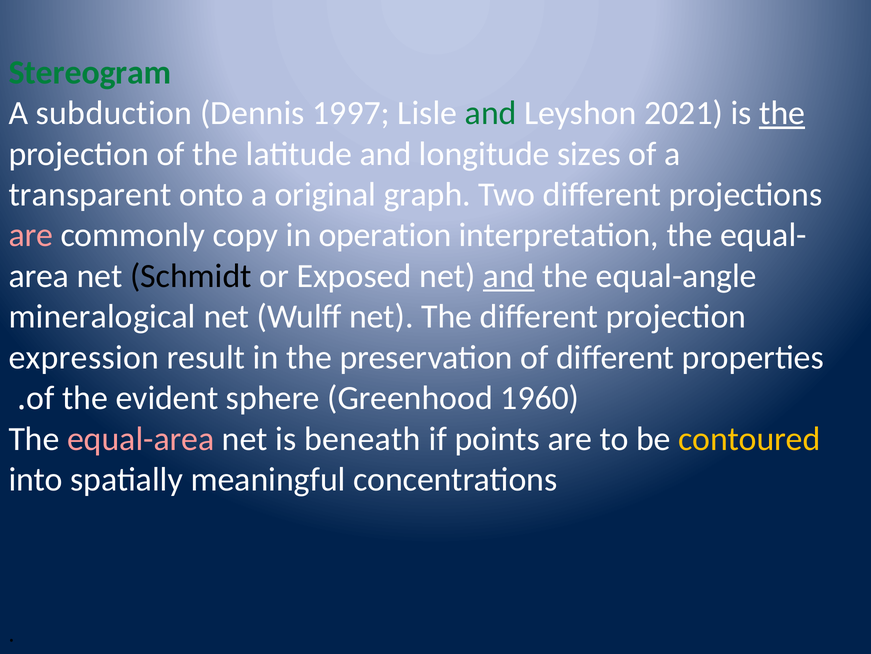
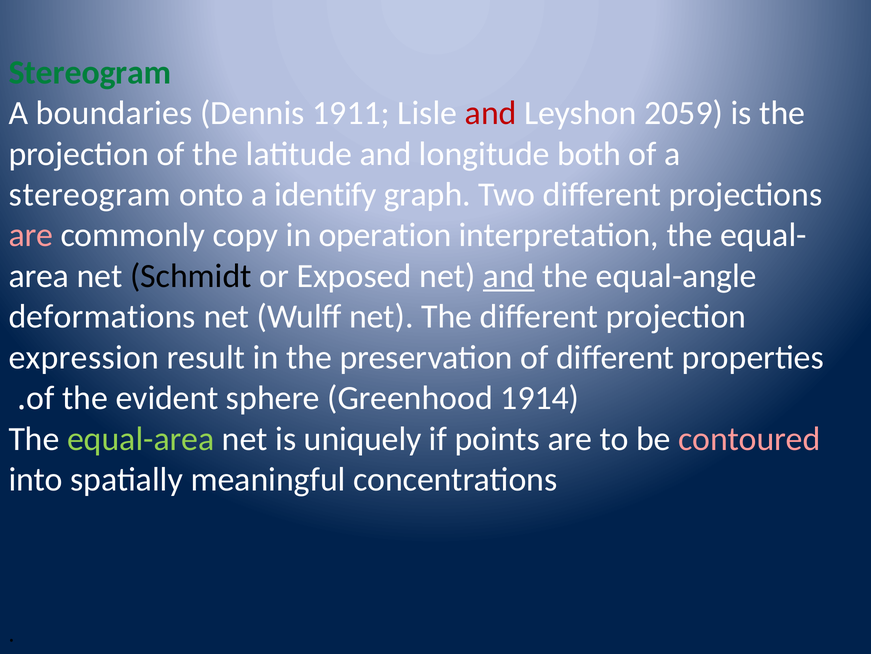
subduction: subduction -> boundaries (114, 113)
1997: 1997 -> 1911 (351, 113)
and colour: green -> red (491, 113)
2021: 2021 -> 2059 (684, 113)
the underline: present -> none (782, 113)
sizes: sizes -> both (589, 154)
transparent: transparent -> stereogram (90, 194)
original: original -> identify (326, 194)
mineralogical: mineralogical -> deformations (102, 316)
1960: 1960 -> 1914 (540, 398)
equal-area colour: pink -> light green (141, 438)
beneath: beneath -> uniquely (363, 438)
contoured colour: yellow -> pink (749, 438)
